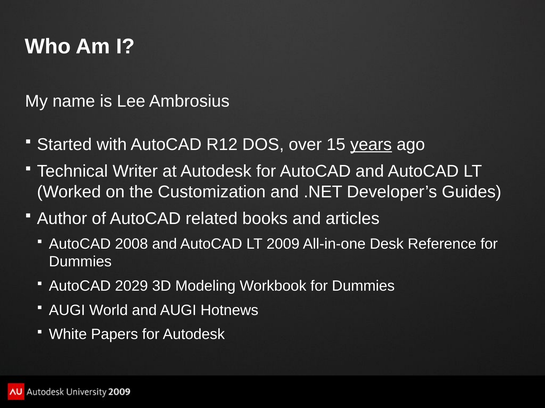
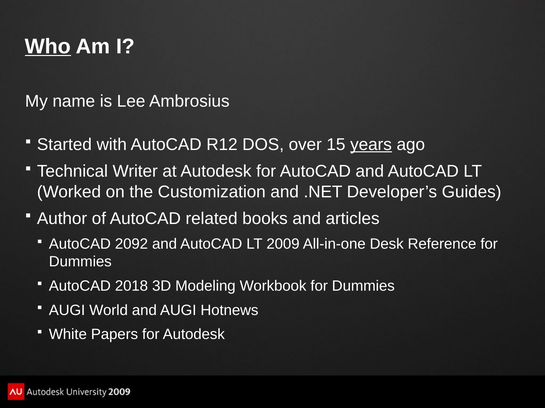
Who underline: none -> present (48, 46)
2008: 2008 -> 2092 (131, 244)
2029: 2029 -> 2018 (131, 286)
